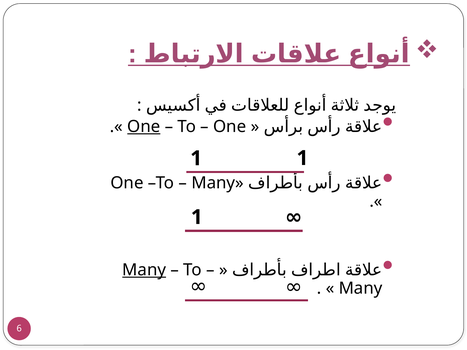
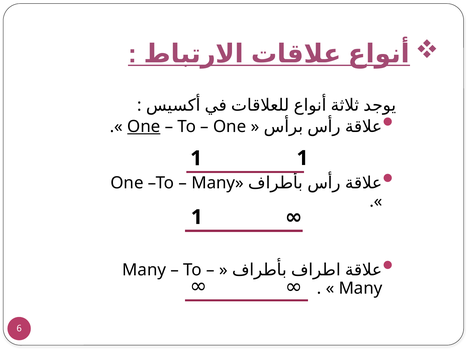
Many underline: present -> none (144, 270)
